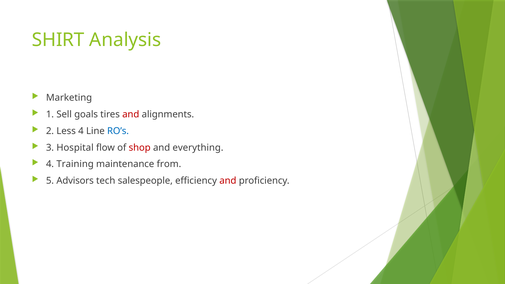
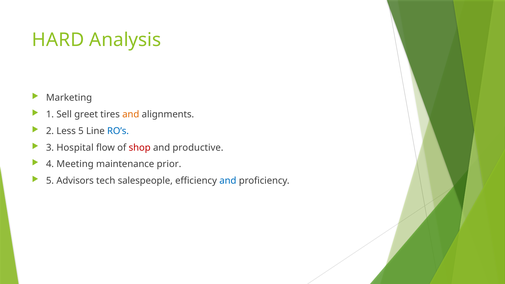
SHIRT: SHIRT -> HARD (58, 40)
goals: goals -> greet (86, 114)
and colour: red -> orange (131, 114)
Less 4: 4 -> 5 (81, 131)
everything: everything -> productive (198, 148)
Training: Training -> Meeting (75, 164)
from: from -> prior (169, 164)
and colour: red -> blue (228, 181)
